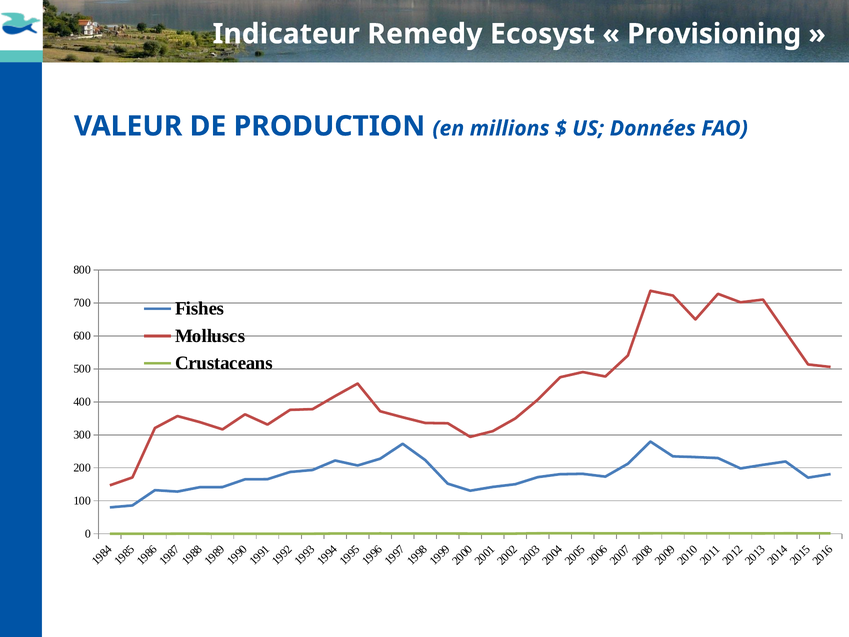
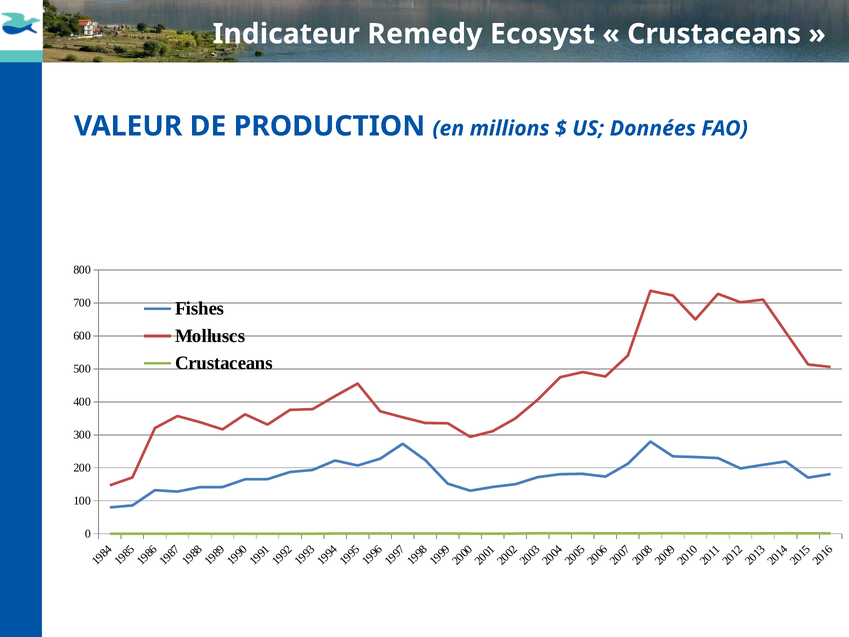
Provisioning: Provisioning -> Crustaceans (714, 34)
